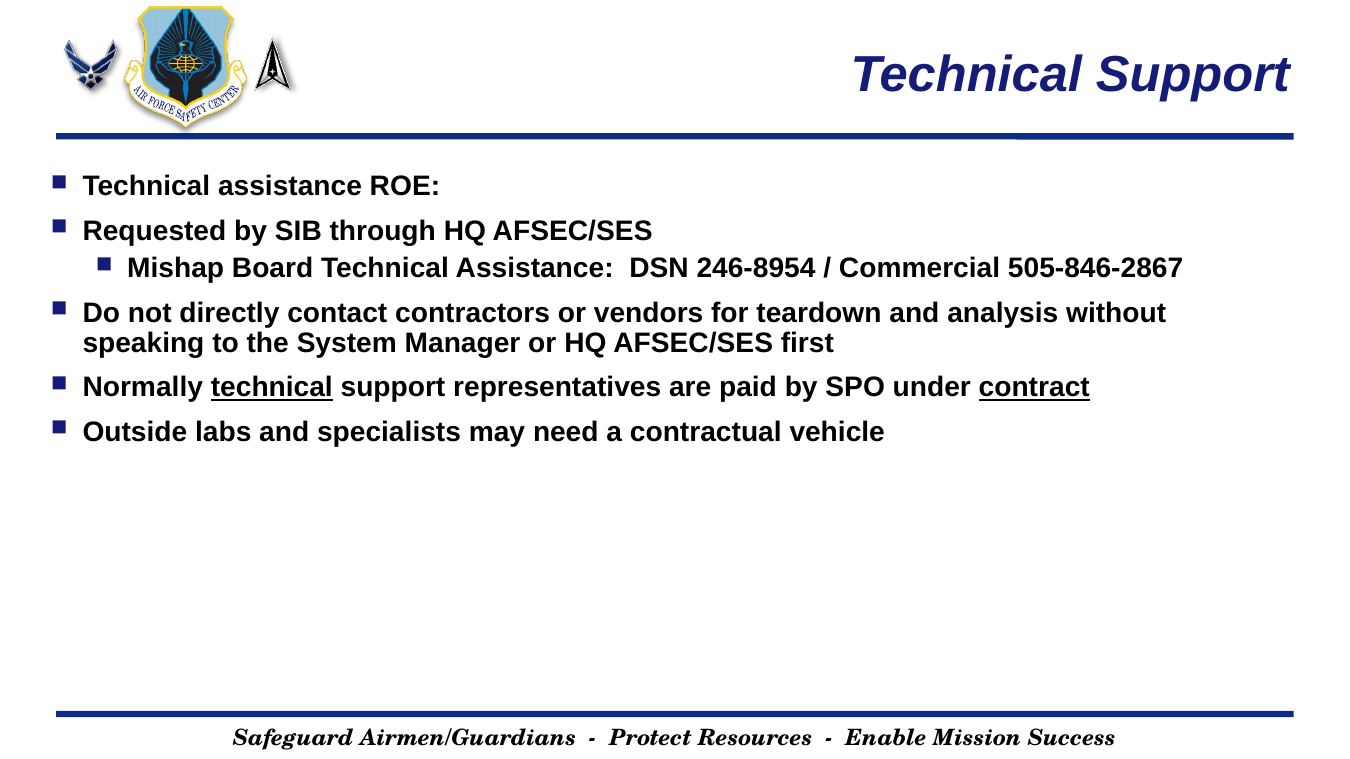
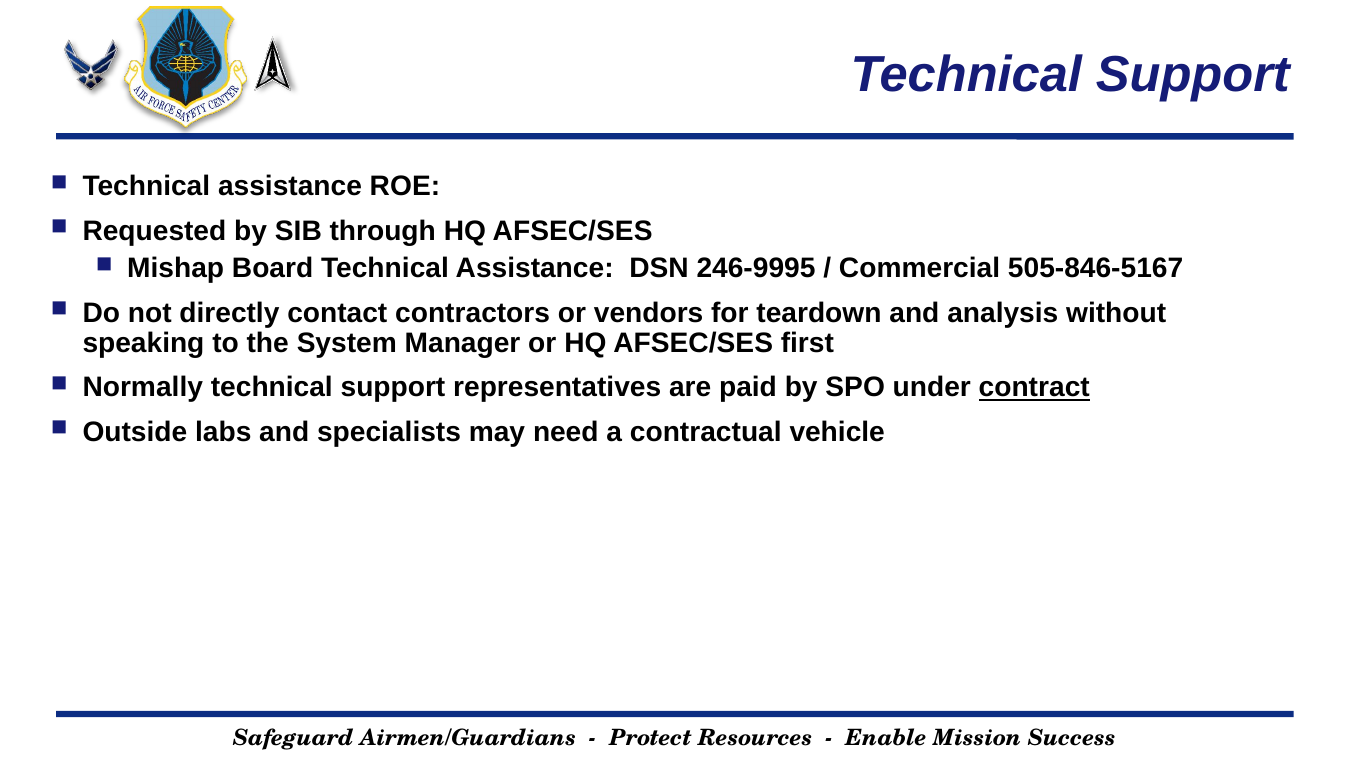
246-8954: 246-8954 -> 246-9995 (756, 269)
505-846-2867: 505-846-2867 -> 505-846-5167 (1096, 269)
technical underline: present -> none (272, 388)
